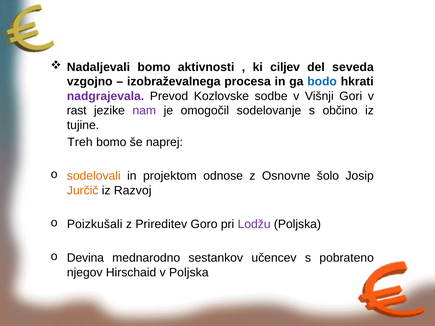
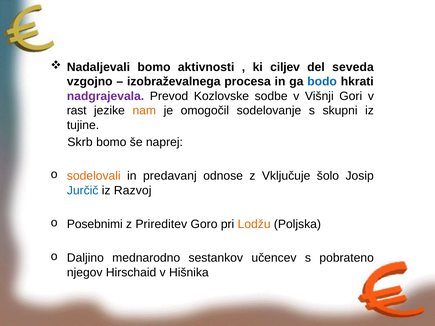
nam colour: purple -> orange (144, 111)
občino: občino -> skupni (340, 111)
Treh: Treh -> Skrb (80, 142)
projektom: projektom -> predavanj (170, 176)
Osnovne: Osnovne -> Vključuje (286, 176)
Jurčič colour: orange -> blue (83, 190)
Poizkušali: Poizkušali -> Posebnimi (95, 224)
Lodžu colour: purple -> orange (254, 224)
Devina: Devina -> Daljino (85, 258)
v Poljska: Poljska -> Hišnika (189, 273)
